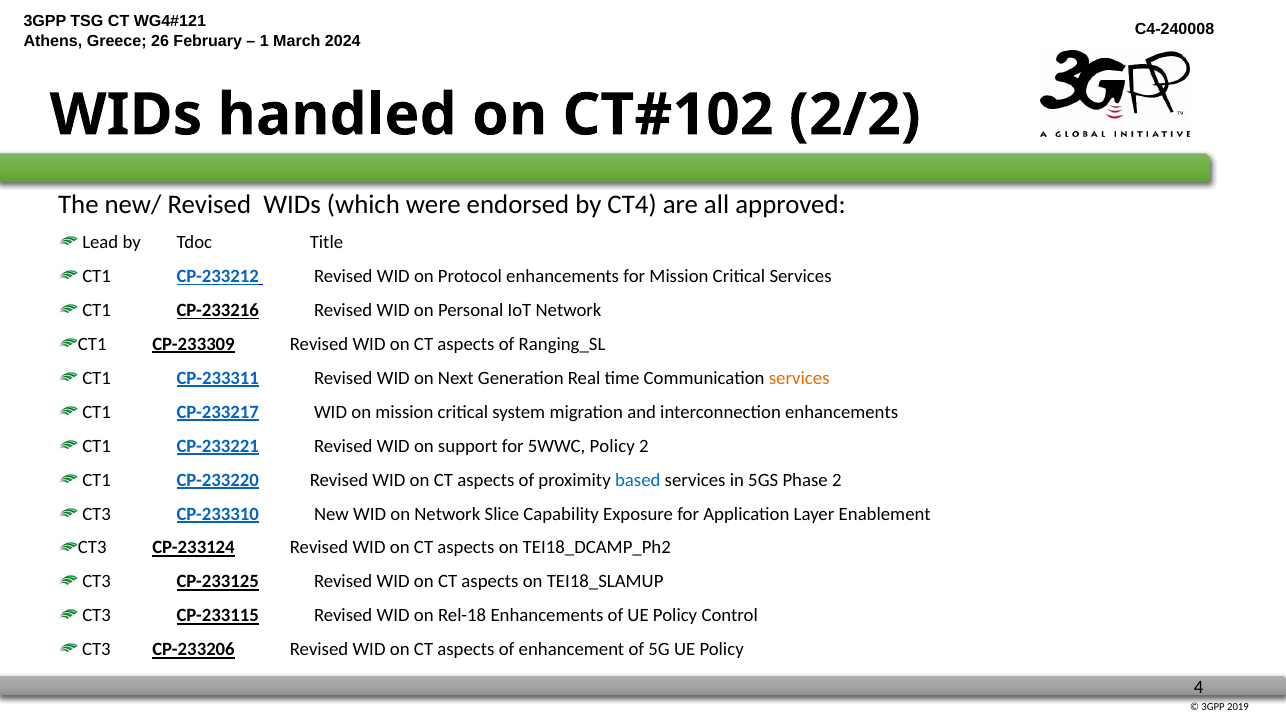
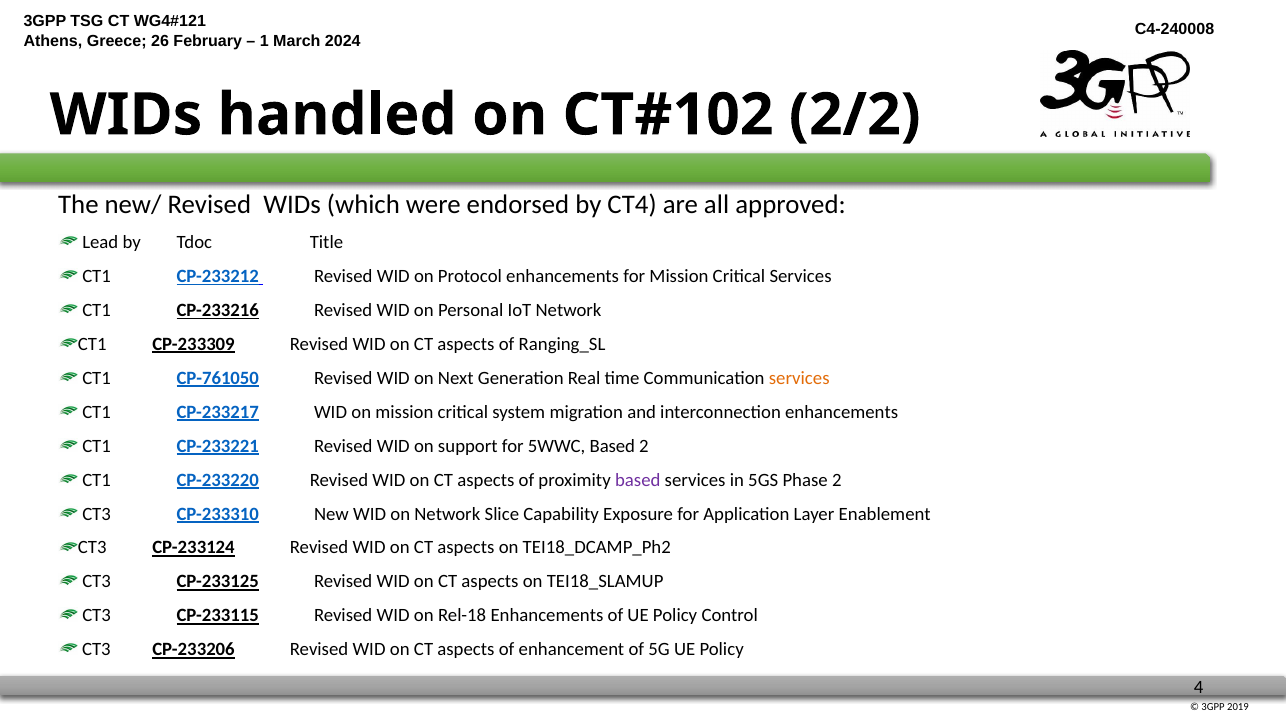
CP-233311: CP-233311 -> CP-761050 (218, 378)
5WWC Policy: Policy -> Based (612, 446)
based colour: blue -> purple (638, 480)
